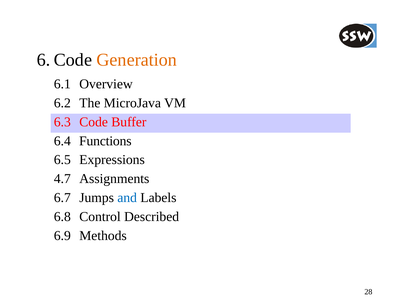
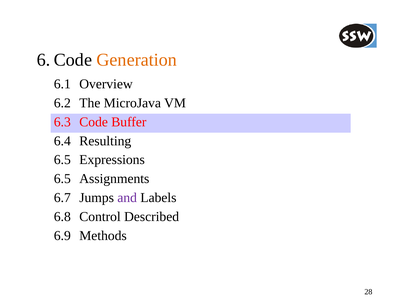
Functions: Functions -> Resulting (105, 141)
4.7: 4.7 -> 6.5 (62, 179)
and colour: blue -> purple (127, 198)
